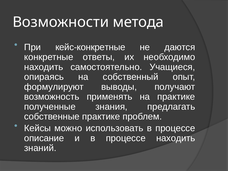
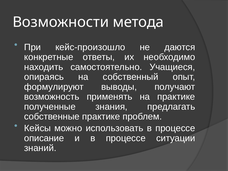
кейс-конкретные: кейс-конкретные -> кейс-произошло (90, 47)
процессе находить: находить -> ситуации (176, 138)
